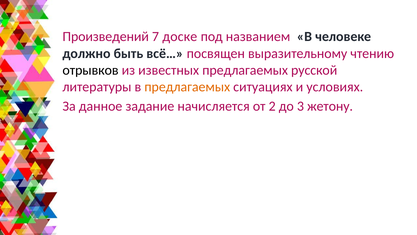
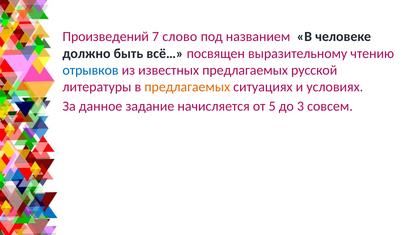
доске: доске -> слово (180, 37)
отрывков colour: black -> blue (91, 70)
2: 2 -> 5 (272, 106)
жетону: жетону -> совсем (330, 106)
